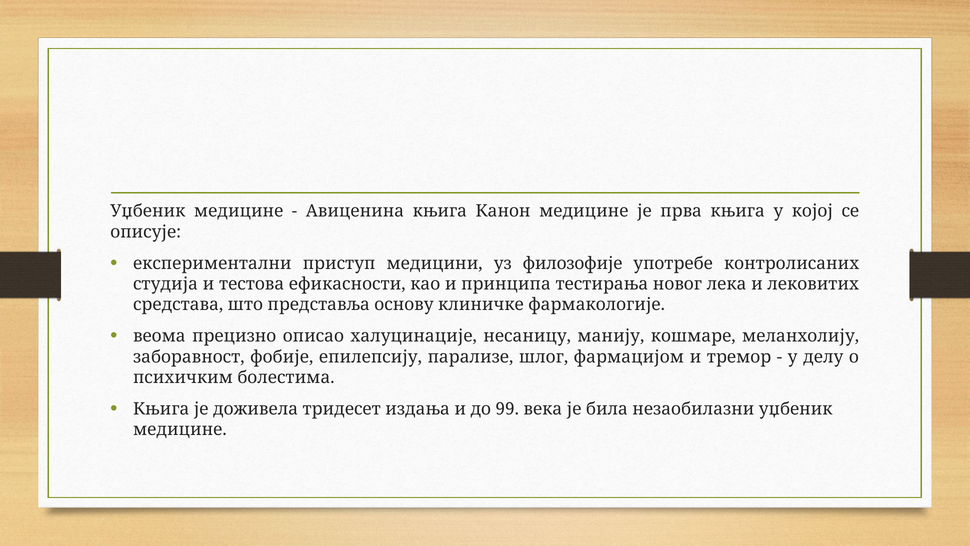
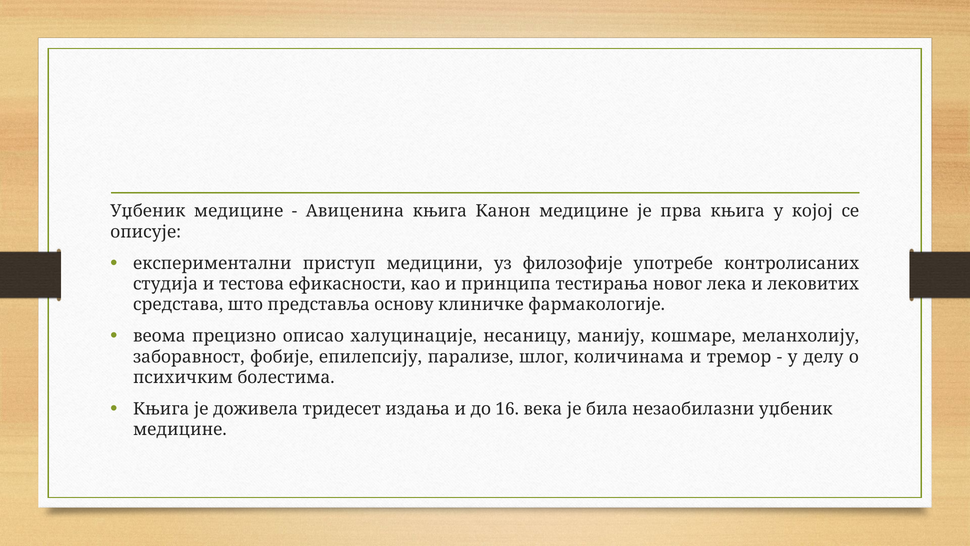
фармацијом: фармацијом -> количинама (629, 357)
99: 99 -> 16 (507, 409)
